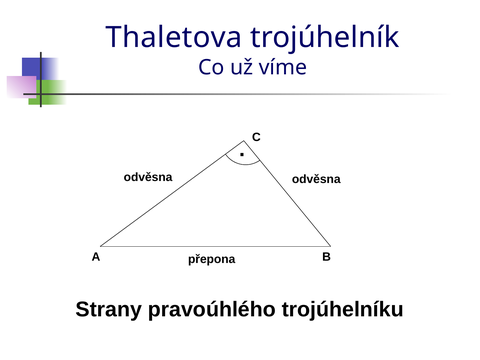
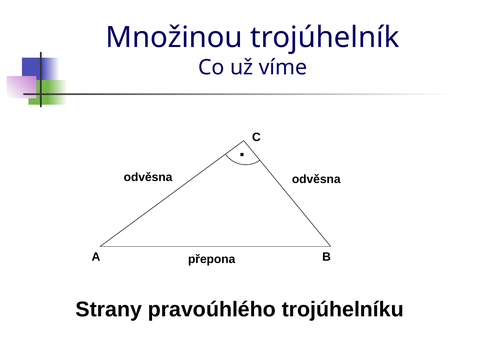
Thaletova: Thaletova -> Množinou (174, 38)
